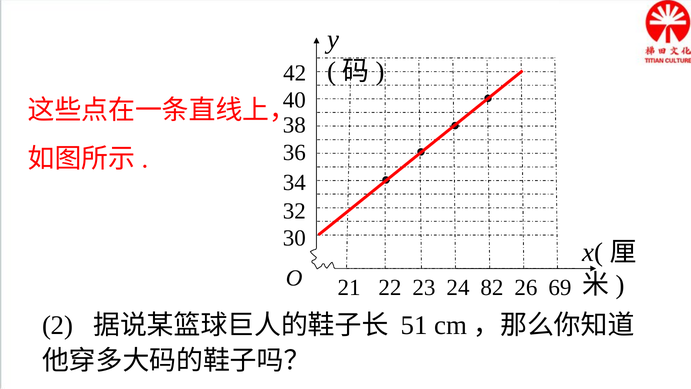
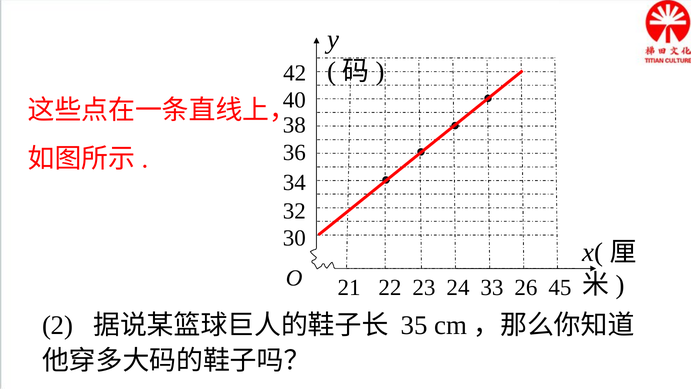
82: 82 -> 33 (492, 288)
69: 69 -> 45 (560, 288)
51: 51 -> 35 (414, 325)
